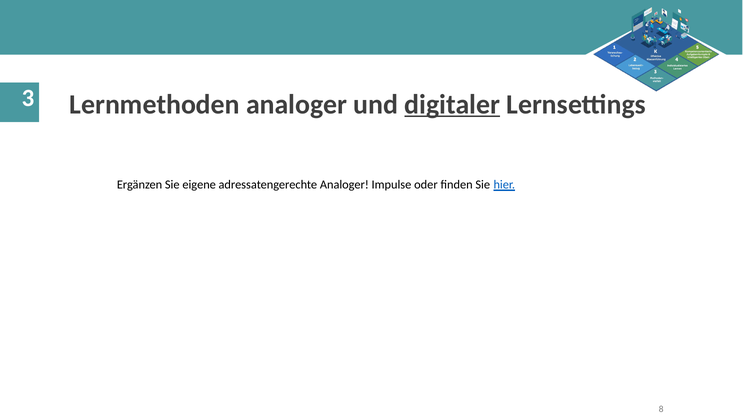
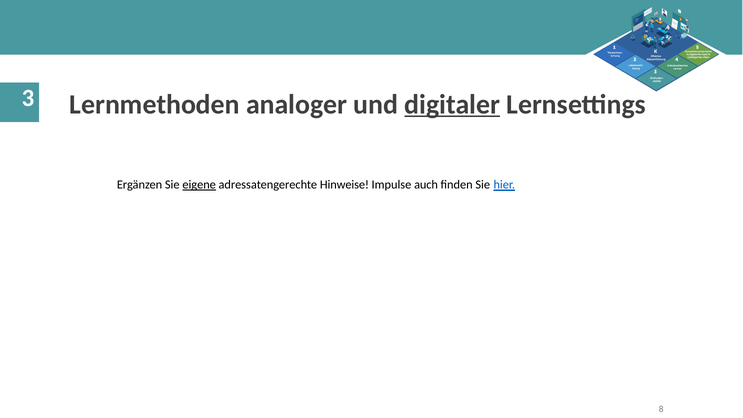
eigene underline: none -> present (199, 185)
adressatengerechte Analoger: Analoger -> Hinweise (344, 185)
oder: oder -> auch (426, 185)
